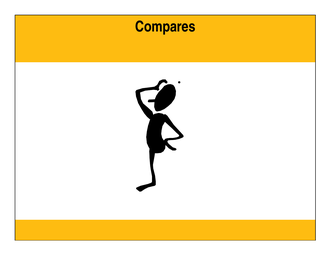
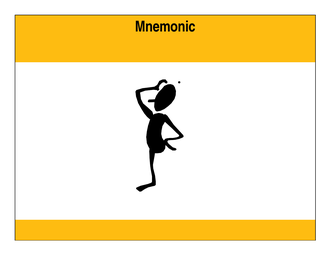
Compares: Compares -> Mnemonic (165, 27)
